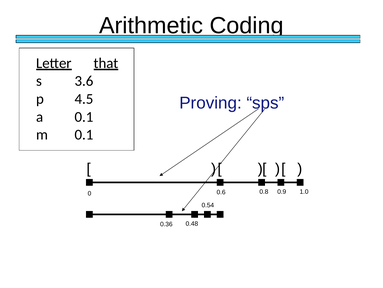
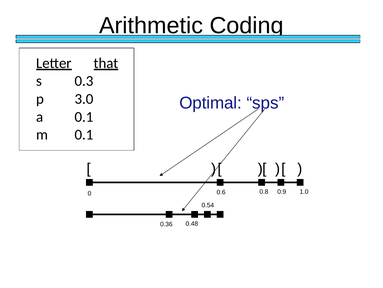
3.6: 3.6 -> 0.3 (84, 81)
4.5: 4.5 -> 3.0 (84, 99)
Proving: Proving -> Optimal (211, 103)
